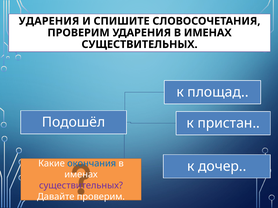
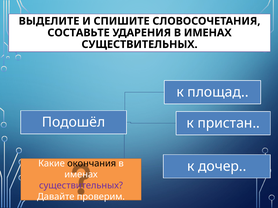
УДАРЕНИЯ: УДАРЕНИЯ -> ВЫДЕЛИТЕ (49, 21)
ПРОВЕРИМ: ПРОВЕРИМ -> СОСТАВЬТЕ (79, 33)
окончания colour: blue -> black (92, 164)
